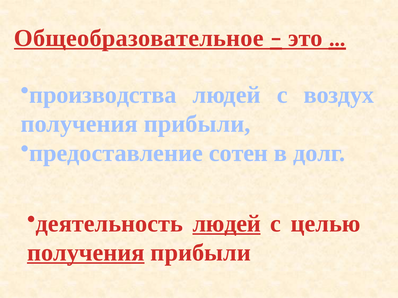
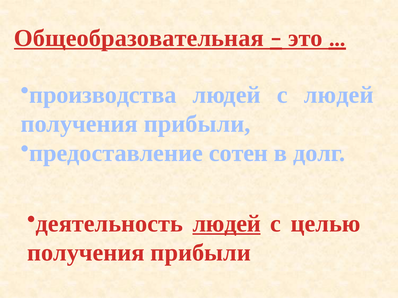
Общеобразовательное: Общеобразовательное -> Общеобразовательная (139, 38)
с воздух: воздух -> людей (339, 95)
получения underline: present -> none (86, 253)
